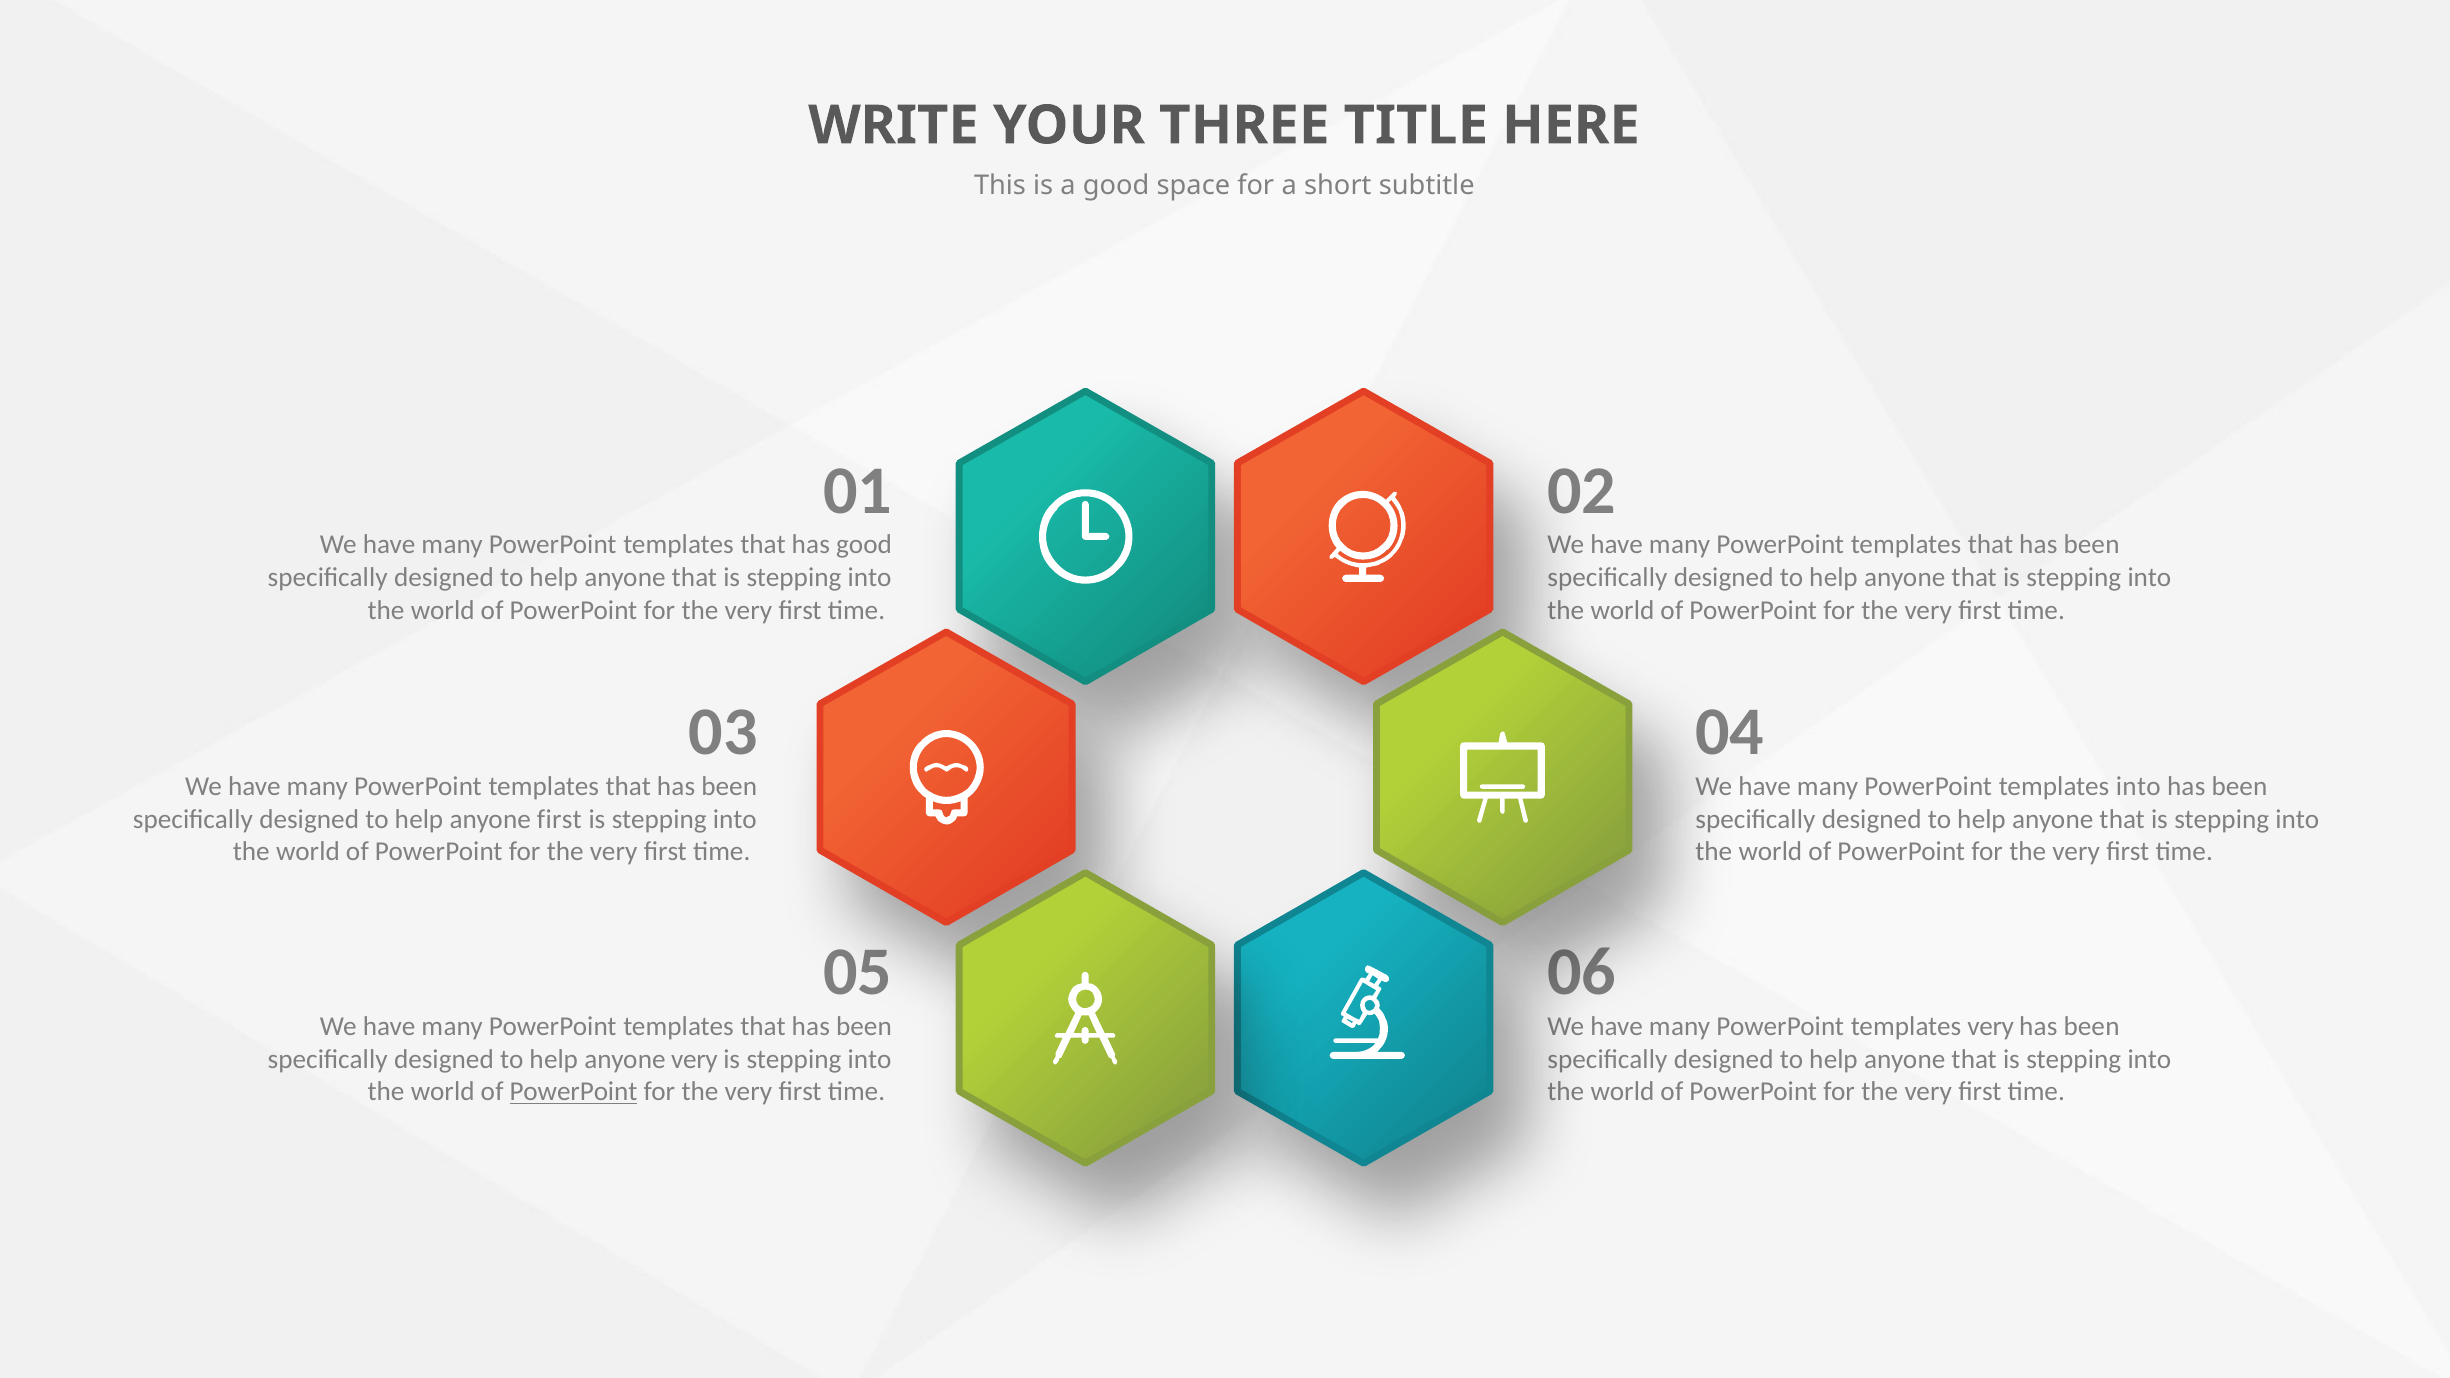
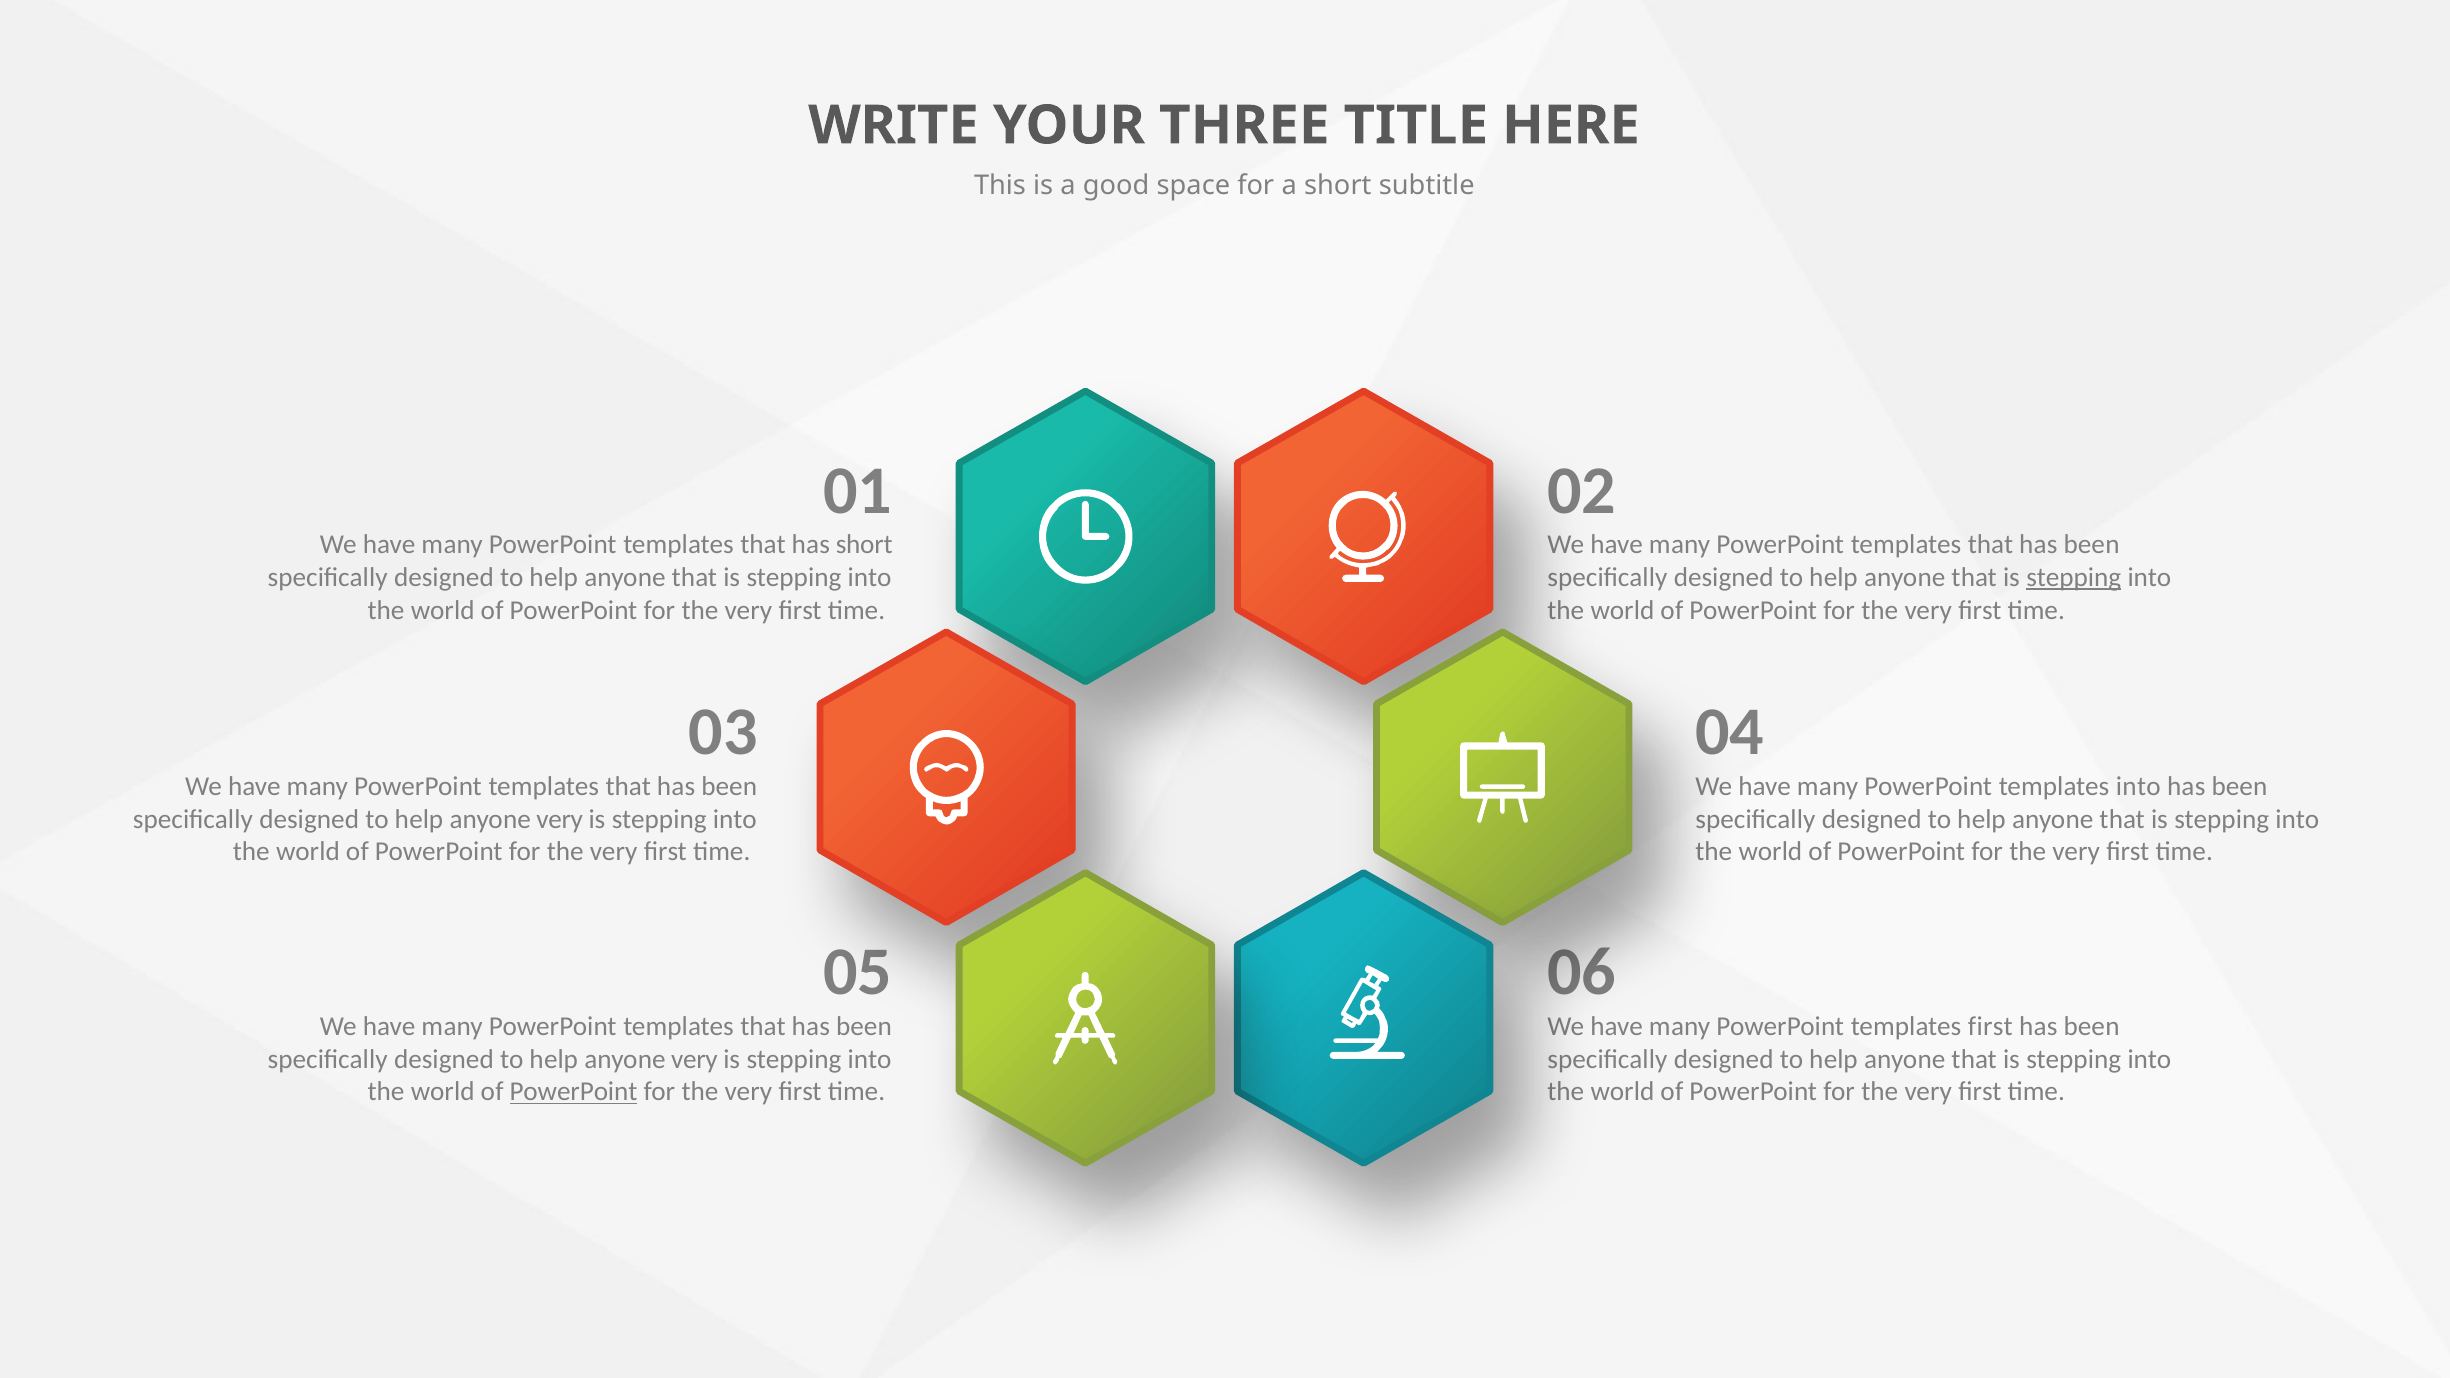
has good: good -> short (864, 545)
stepping underline: none -> present (2074, 577)
first: first -> very (560, 819)
templates very: very -> first (1990, 1026)
